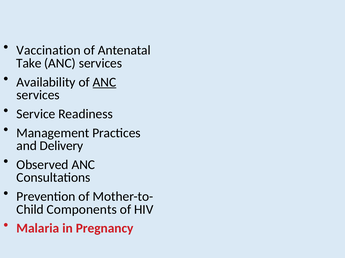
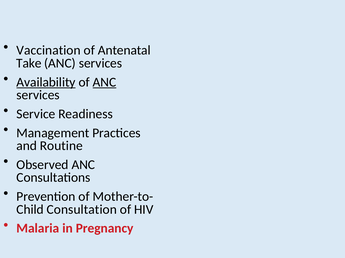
Availability underline: none -> present (46, 82)
Delivery: Delivery -> Routine (61, 146)
Components: Components -> Consultation (82, 210)
